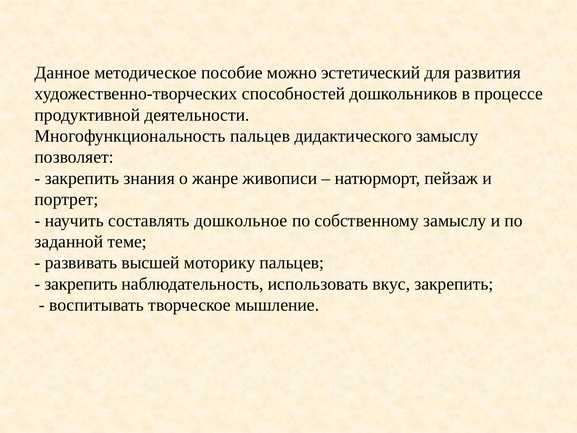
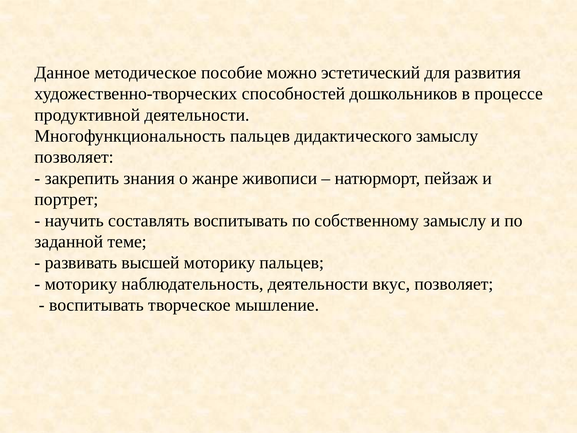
составлять дошкольное: дошкольное -> воспитывать (241, 220)
закрепить: закрепить -> моторику (81, 284)
наблюдательность использовать: использовать -> деятельности (318, 284)
вкус закрепить: закрепить -> позволяет (454, 284)
